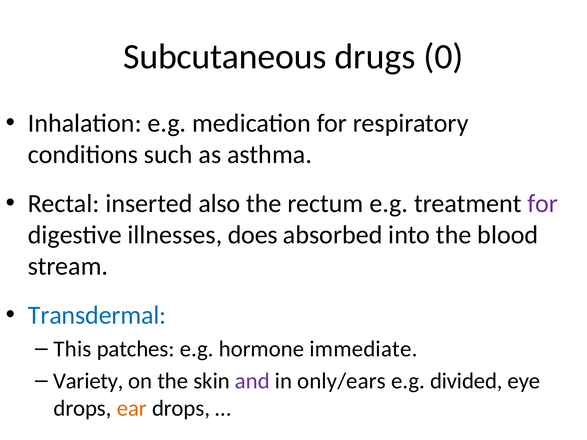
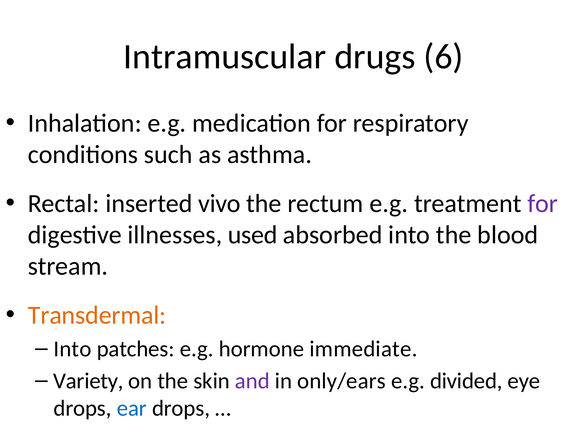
Subcutaneous: Subcutaneous -> Intramuscular (225, 57)
0: 0 -> 6 (444, 57)
also: also -> vivo (219, 204)
does: does -> used (253, 235)
Transdermal colour: blue -> orange (97, 315)
This: This -> Into (72, 349)
ear colour: orange -> blue (132, 408)
